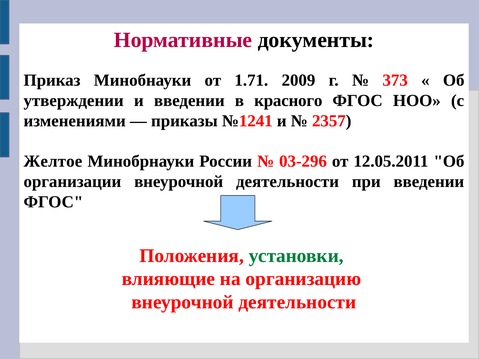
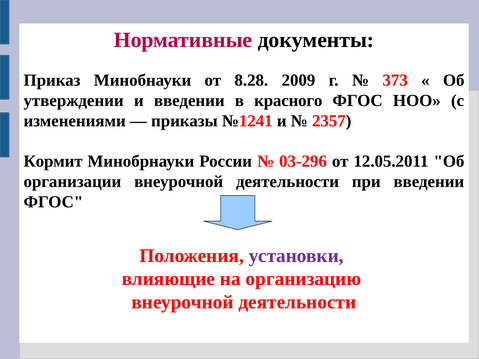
1.71: 1.71 -> 8.28 (251, 80)
Желтое: Желтое -> Кормит (53, 162)
установки colour: green -> purple (296, 256)
